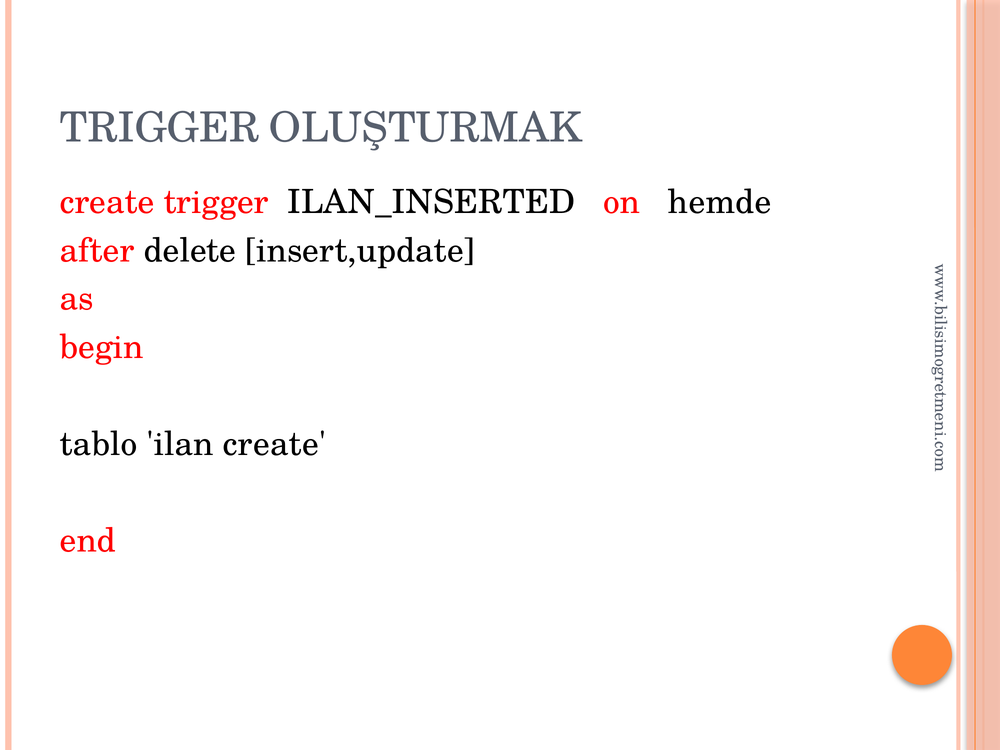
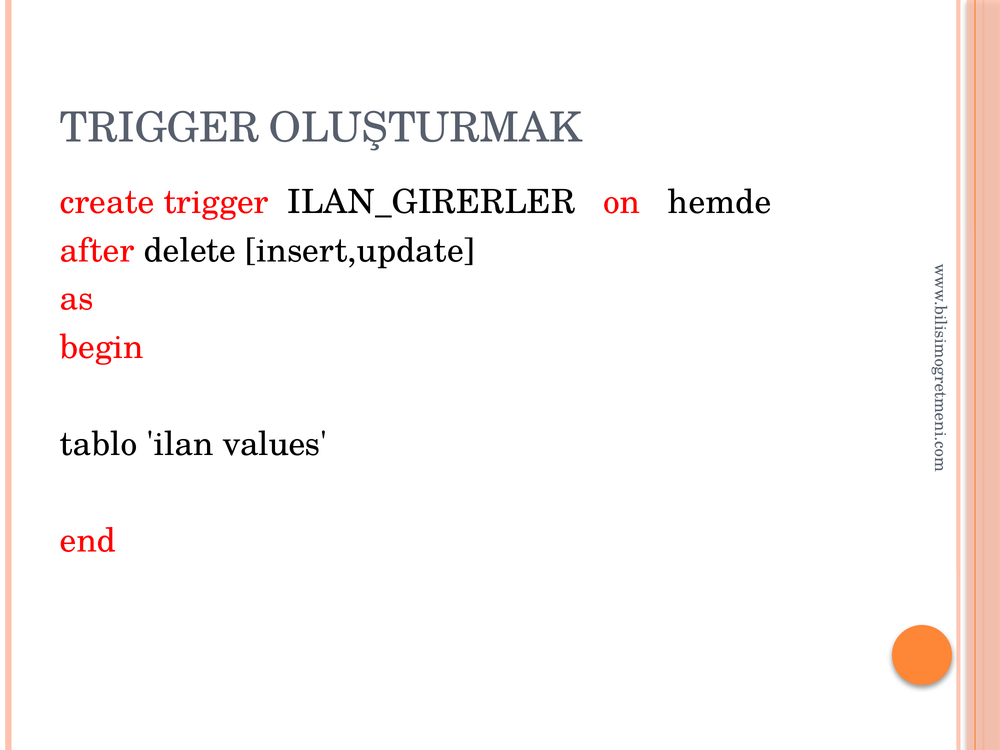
ILAN_INSERTED: ILAN_INSERTED -> ILAN_GIRERLER (431, 202)
ilan create: create -> values (275, 444)
